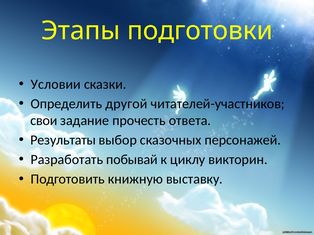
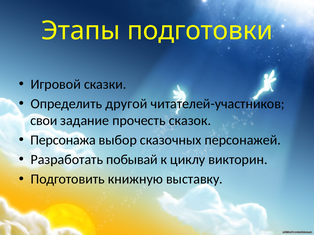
Условии: Условии -> Игровой (56, 85)
ответа: ответа -> сказок (190, 121)
Результаты: Результаты -> Персонажа (63, 140)
